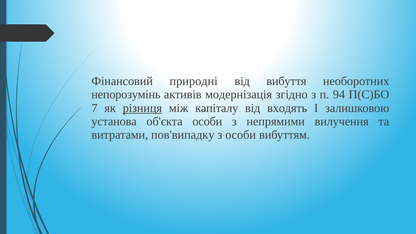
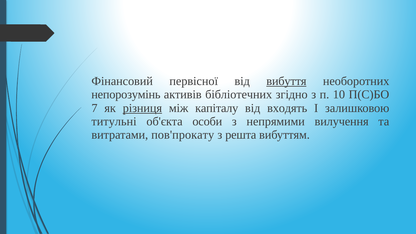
природні: природні -> первісної (194, 81)
вибуття underline: none -> present (286, 81)
модернізація: модернізація -> бібліотечних (239, 95)
94: 94 -> 10 (339, 95)
установа: установа -> титульні (114, 121)
пов'випадку: пов'випадку -> пов'прокату (183, 135)
з особи: особи -> решта (241, 135)
